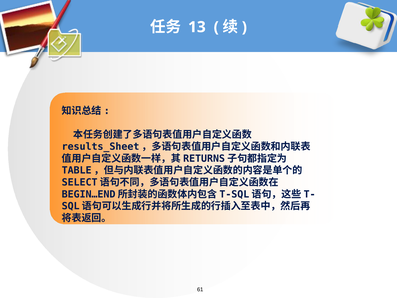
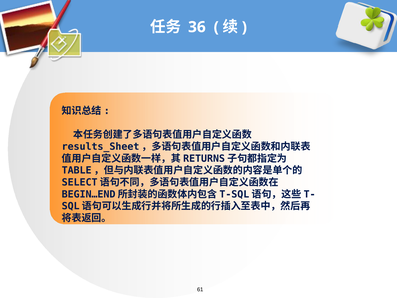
13: 13 -> 36 (197, 27)
